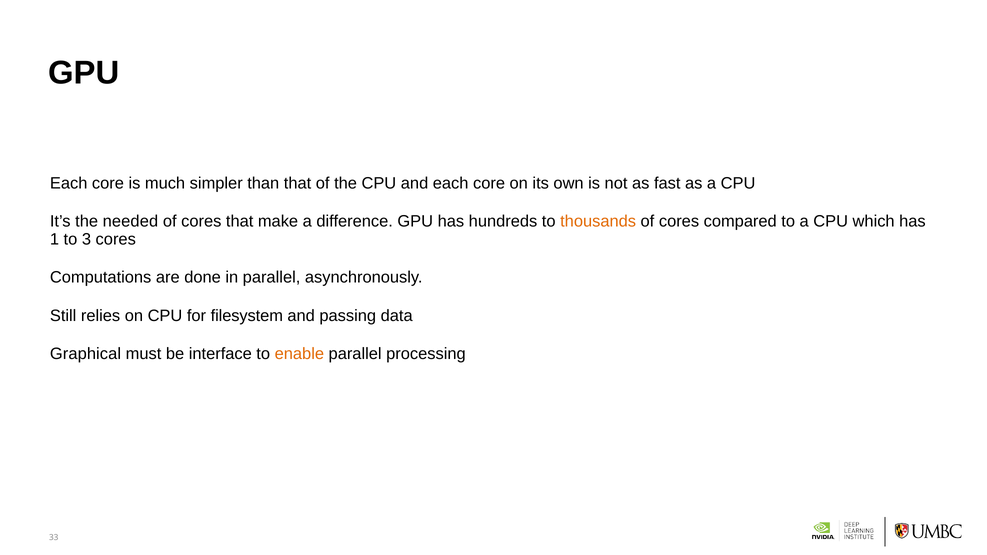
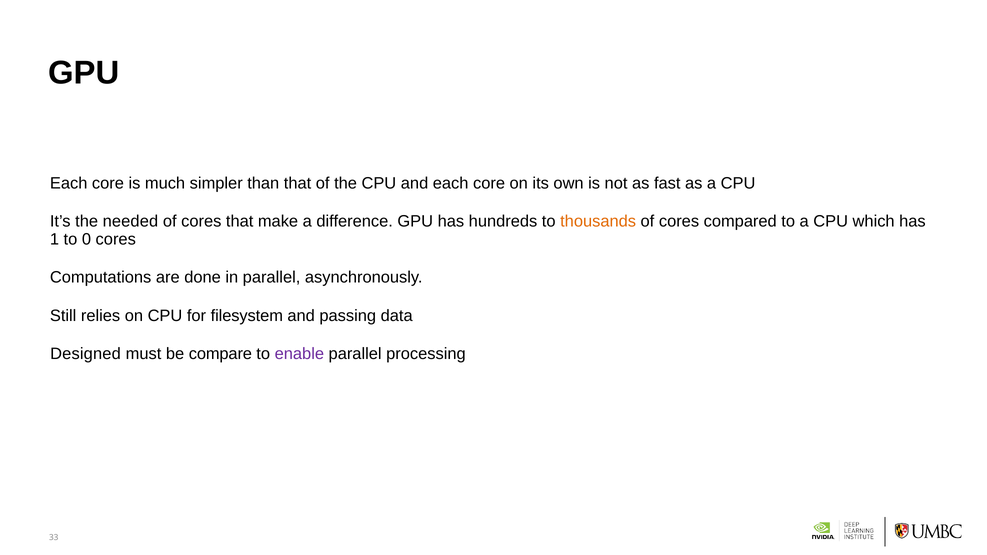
3: 3 -> 0 (87, 239)
Graphical: Graphical -> Designed (85, 354)
interface: interface -> compare (220, 354)
enable colour: orange -> purple (299, 354)
